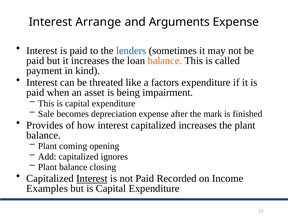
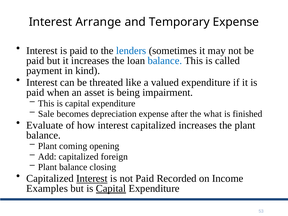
Arguments: Arguments -> Temporary (179, 22)
balance colour: orange -> blue (165, 61)
factors: factors -> valued (165, 83)
mark: mark -> what (213, 114)
Provides: Provides -> Evaluate (45, 125)
ignores: ignores -> foreign (114, 157)
Capital underline: none -> present (111, 189)
